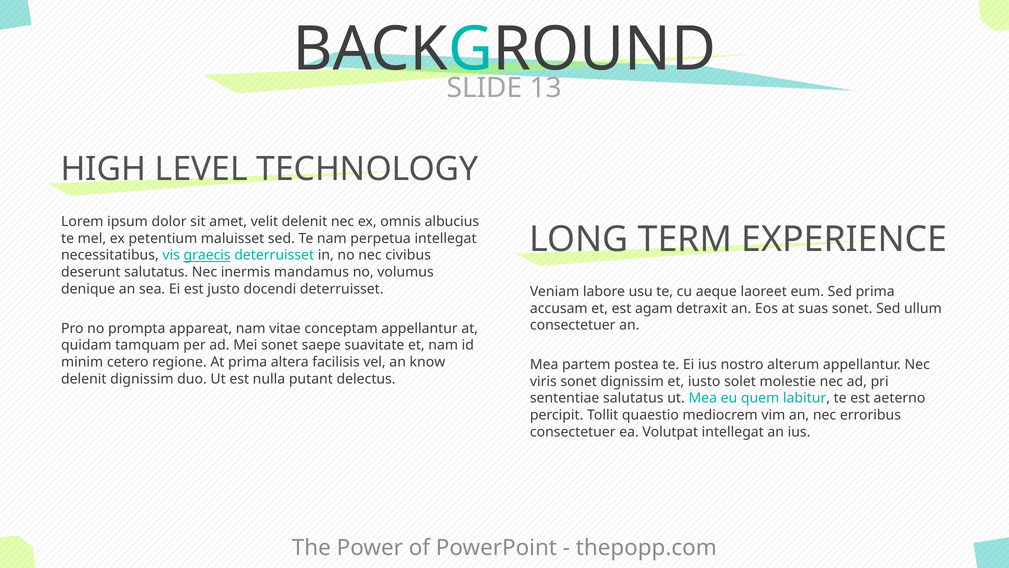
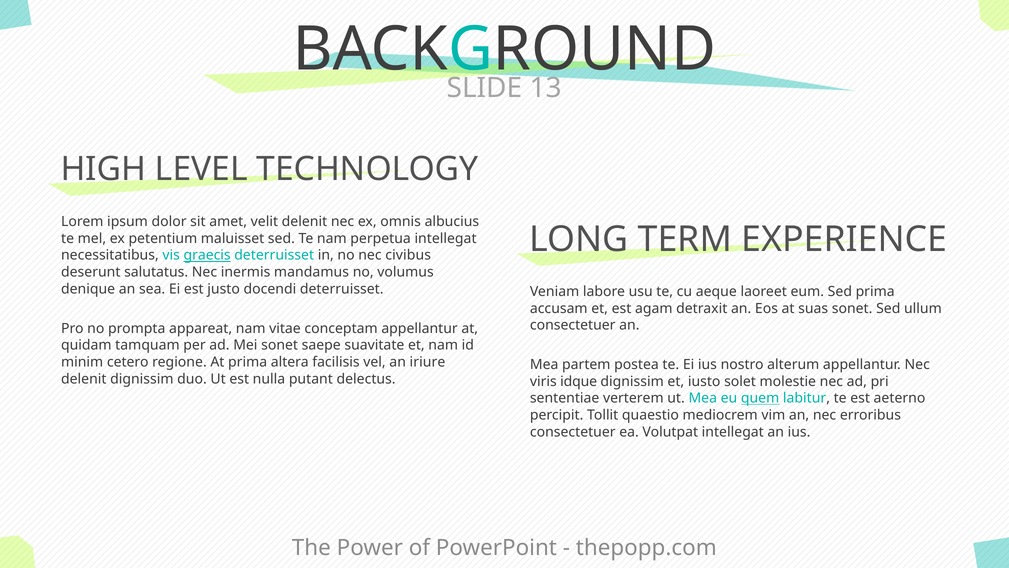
know: know -> iriure (427, 362)
viris sonet: sonet -> idque (579, 381)
sententiae salutatus: salutatus -> verterem (633, 398)
quem underline: none -> present (760, 398)
